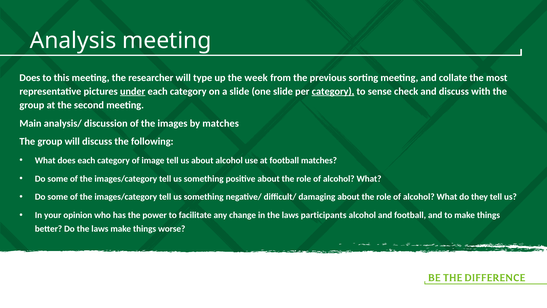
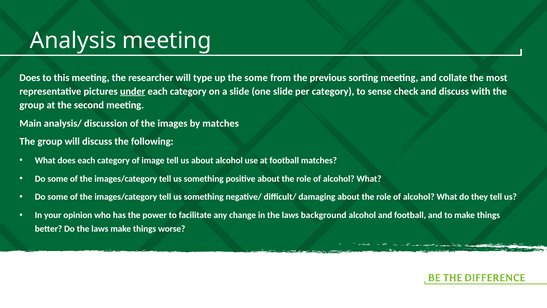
the week: week -> some (256, 78)
category underline: present -> none (333, 91)
participants: participants -> background (324, 215)
